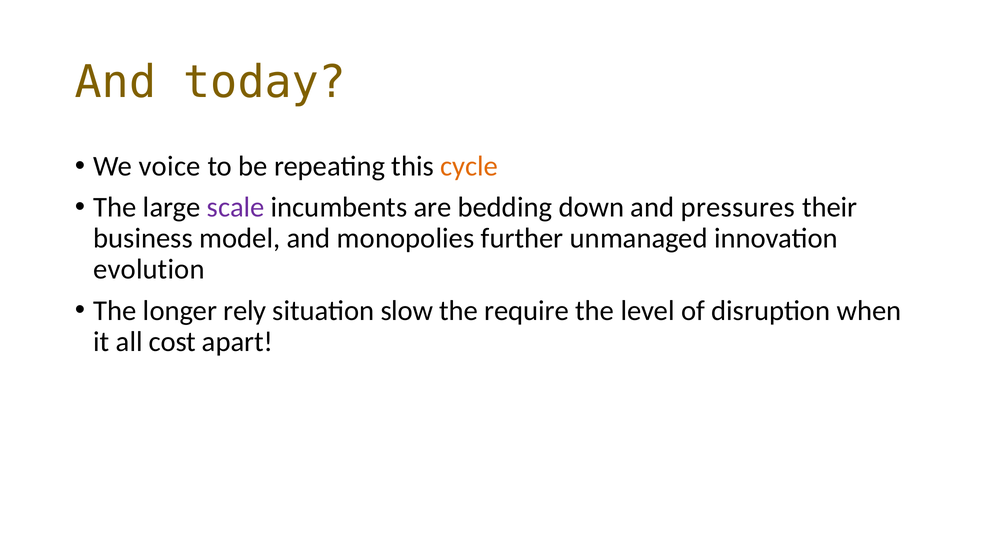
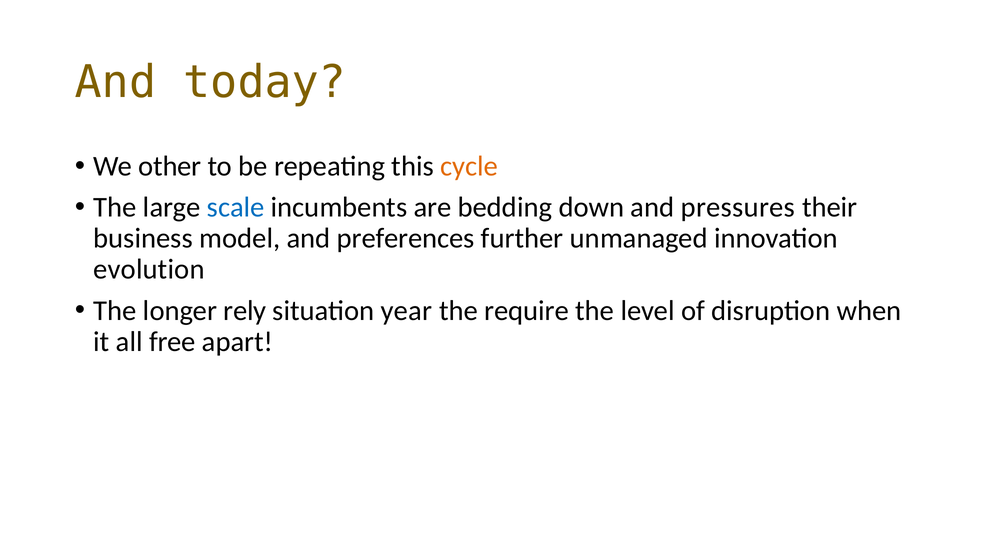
voice: voice -> other (170, 166)
scale colour: purple -> blue (236, 207)
monopolies: monopolies -> preferences (406, 238)
slow: slow -> year (407, 311)
cost: cost -> free (172, 342)
